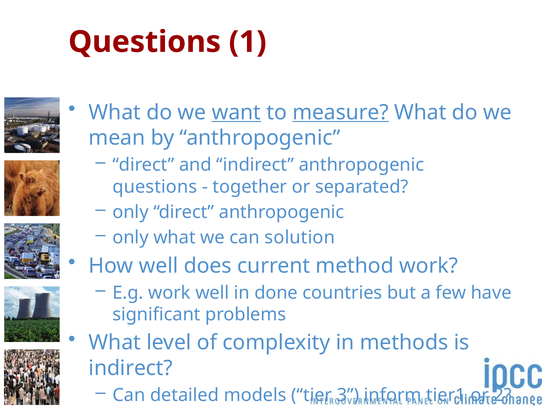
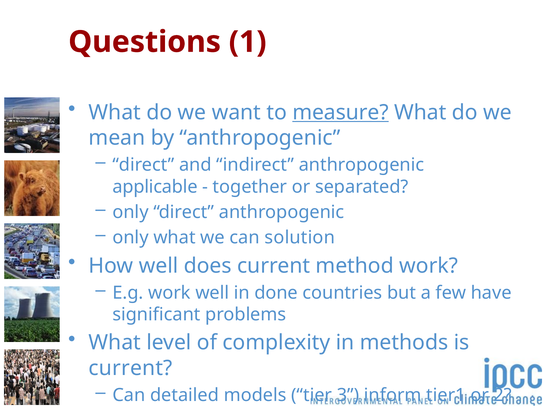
want underline: present -> none (236, 112)
questions: questions -> applicable (155, 187)
indirect: indirect -> current (131, 368)
